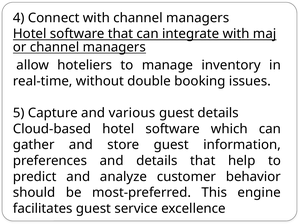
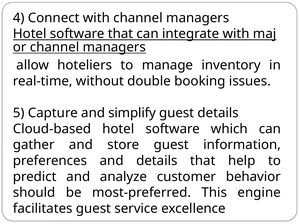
various: various -> simplify (132, 113)
